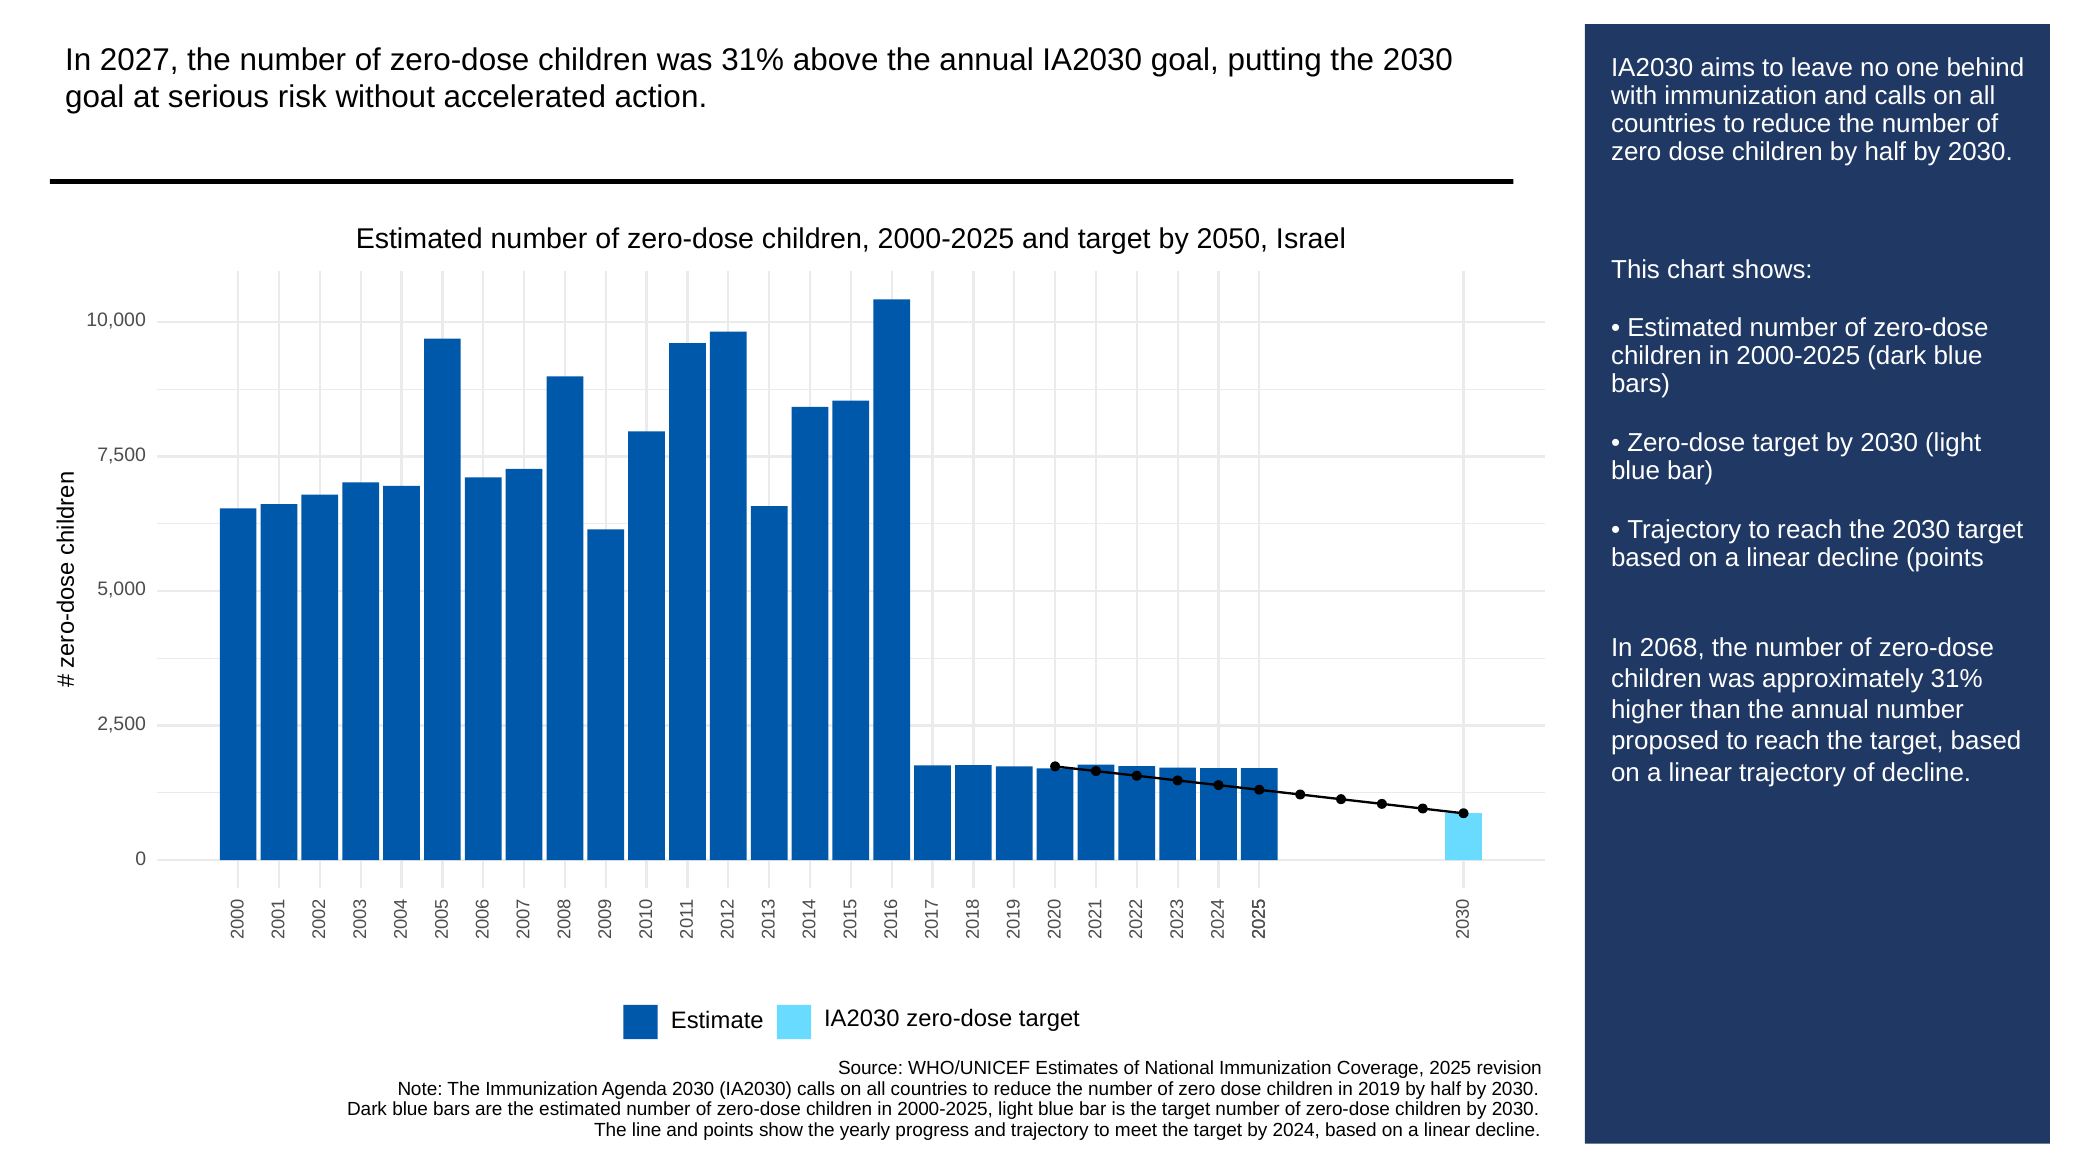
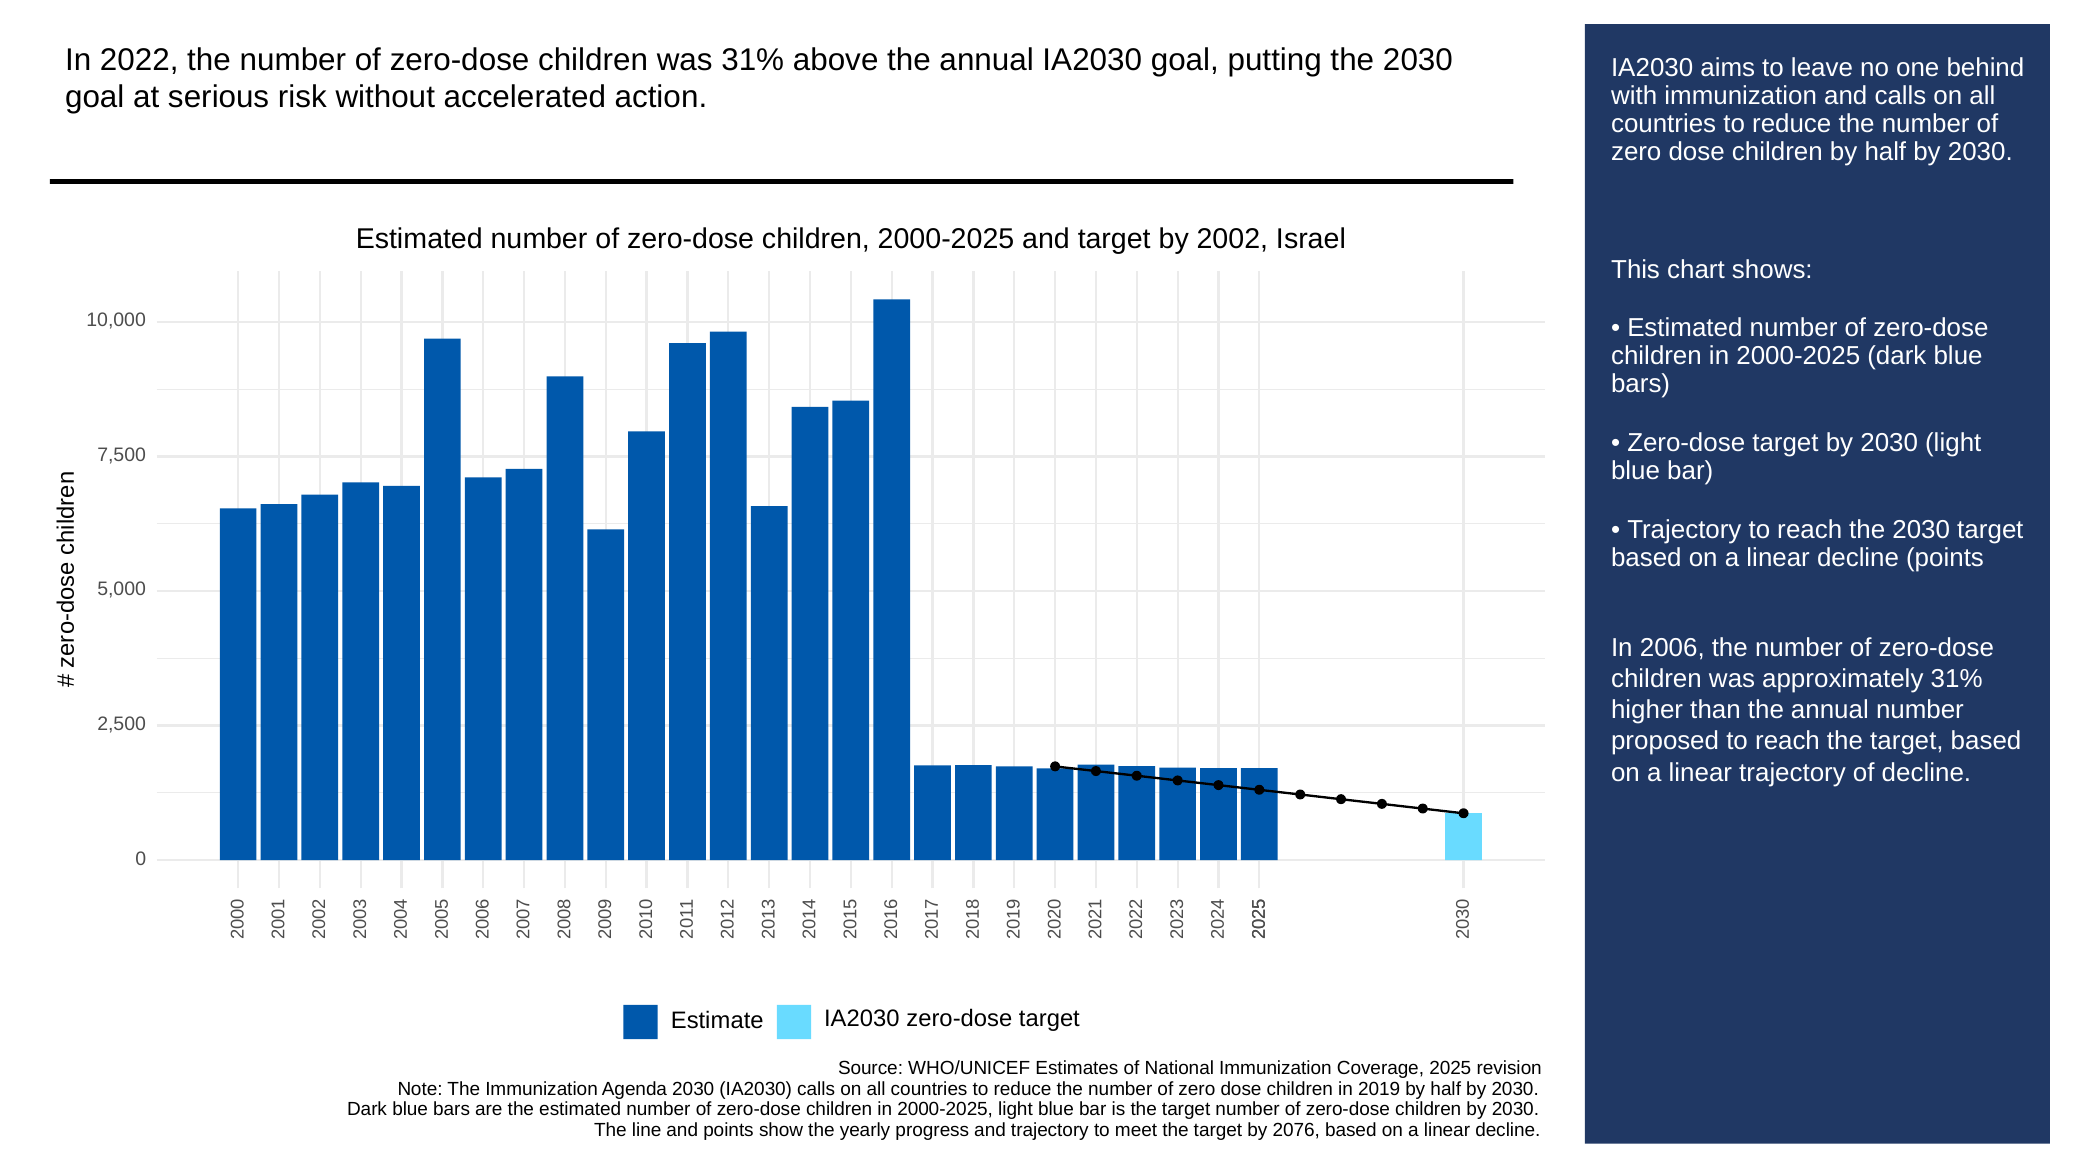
2027: 2027 -> 2022 (139, 60)
2050: 2050 -> 2002 (1232, 239)
2068: 2068 -> 2006 (1672, 648)
2024: 2024 -> 2076 (1296, 1130)
